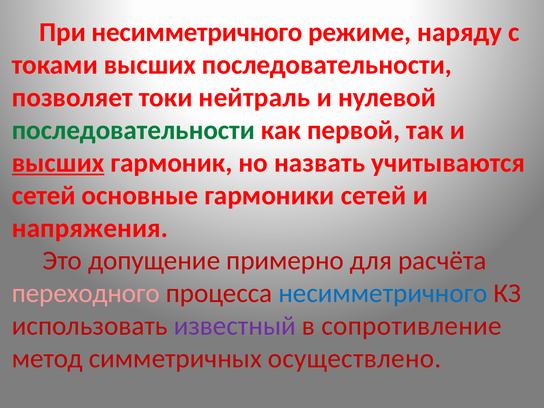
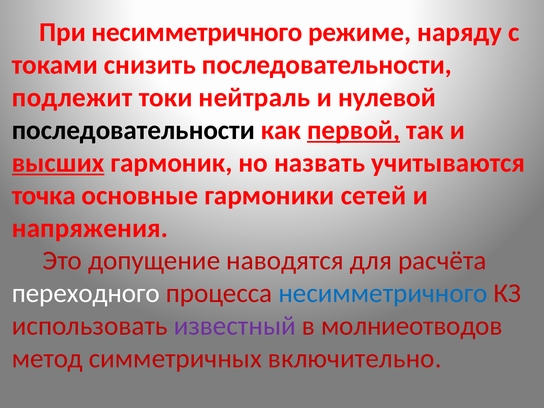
токами высших: высших -> снизить (150, 65)
позволяет: позволяет -> подлежит (72, 97)
последовательности colour: green -> black (133, 130)
первой underline: none -> present (354, 130)
сетей: сетей -> точка (44, 195)
примерно: примерно -> наводятся (285, 261)
переходного colour: pink -> white (86, 293)
сопротивление: сопротивление -> молниеотводов (412, 326)
осуществлено: осуществлено -> включительно (355, 359)
